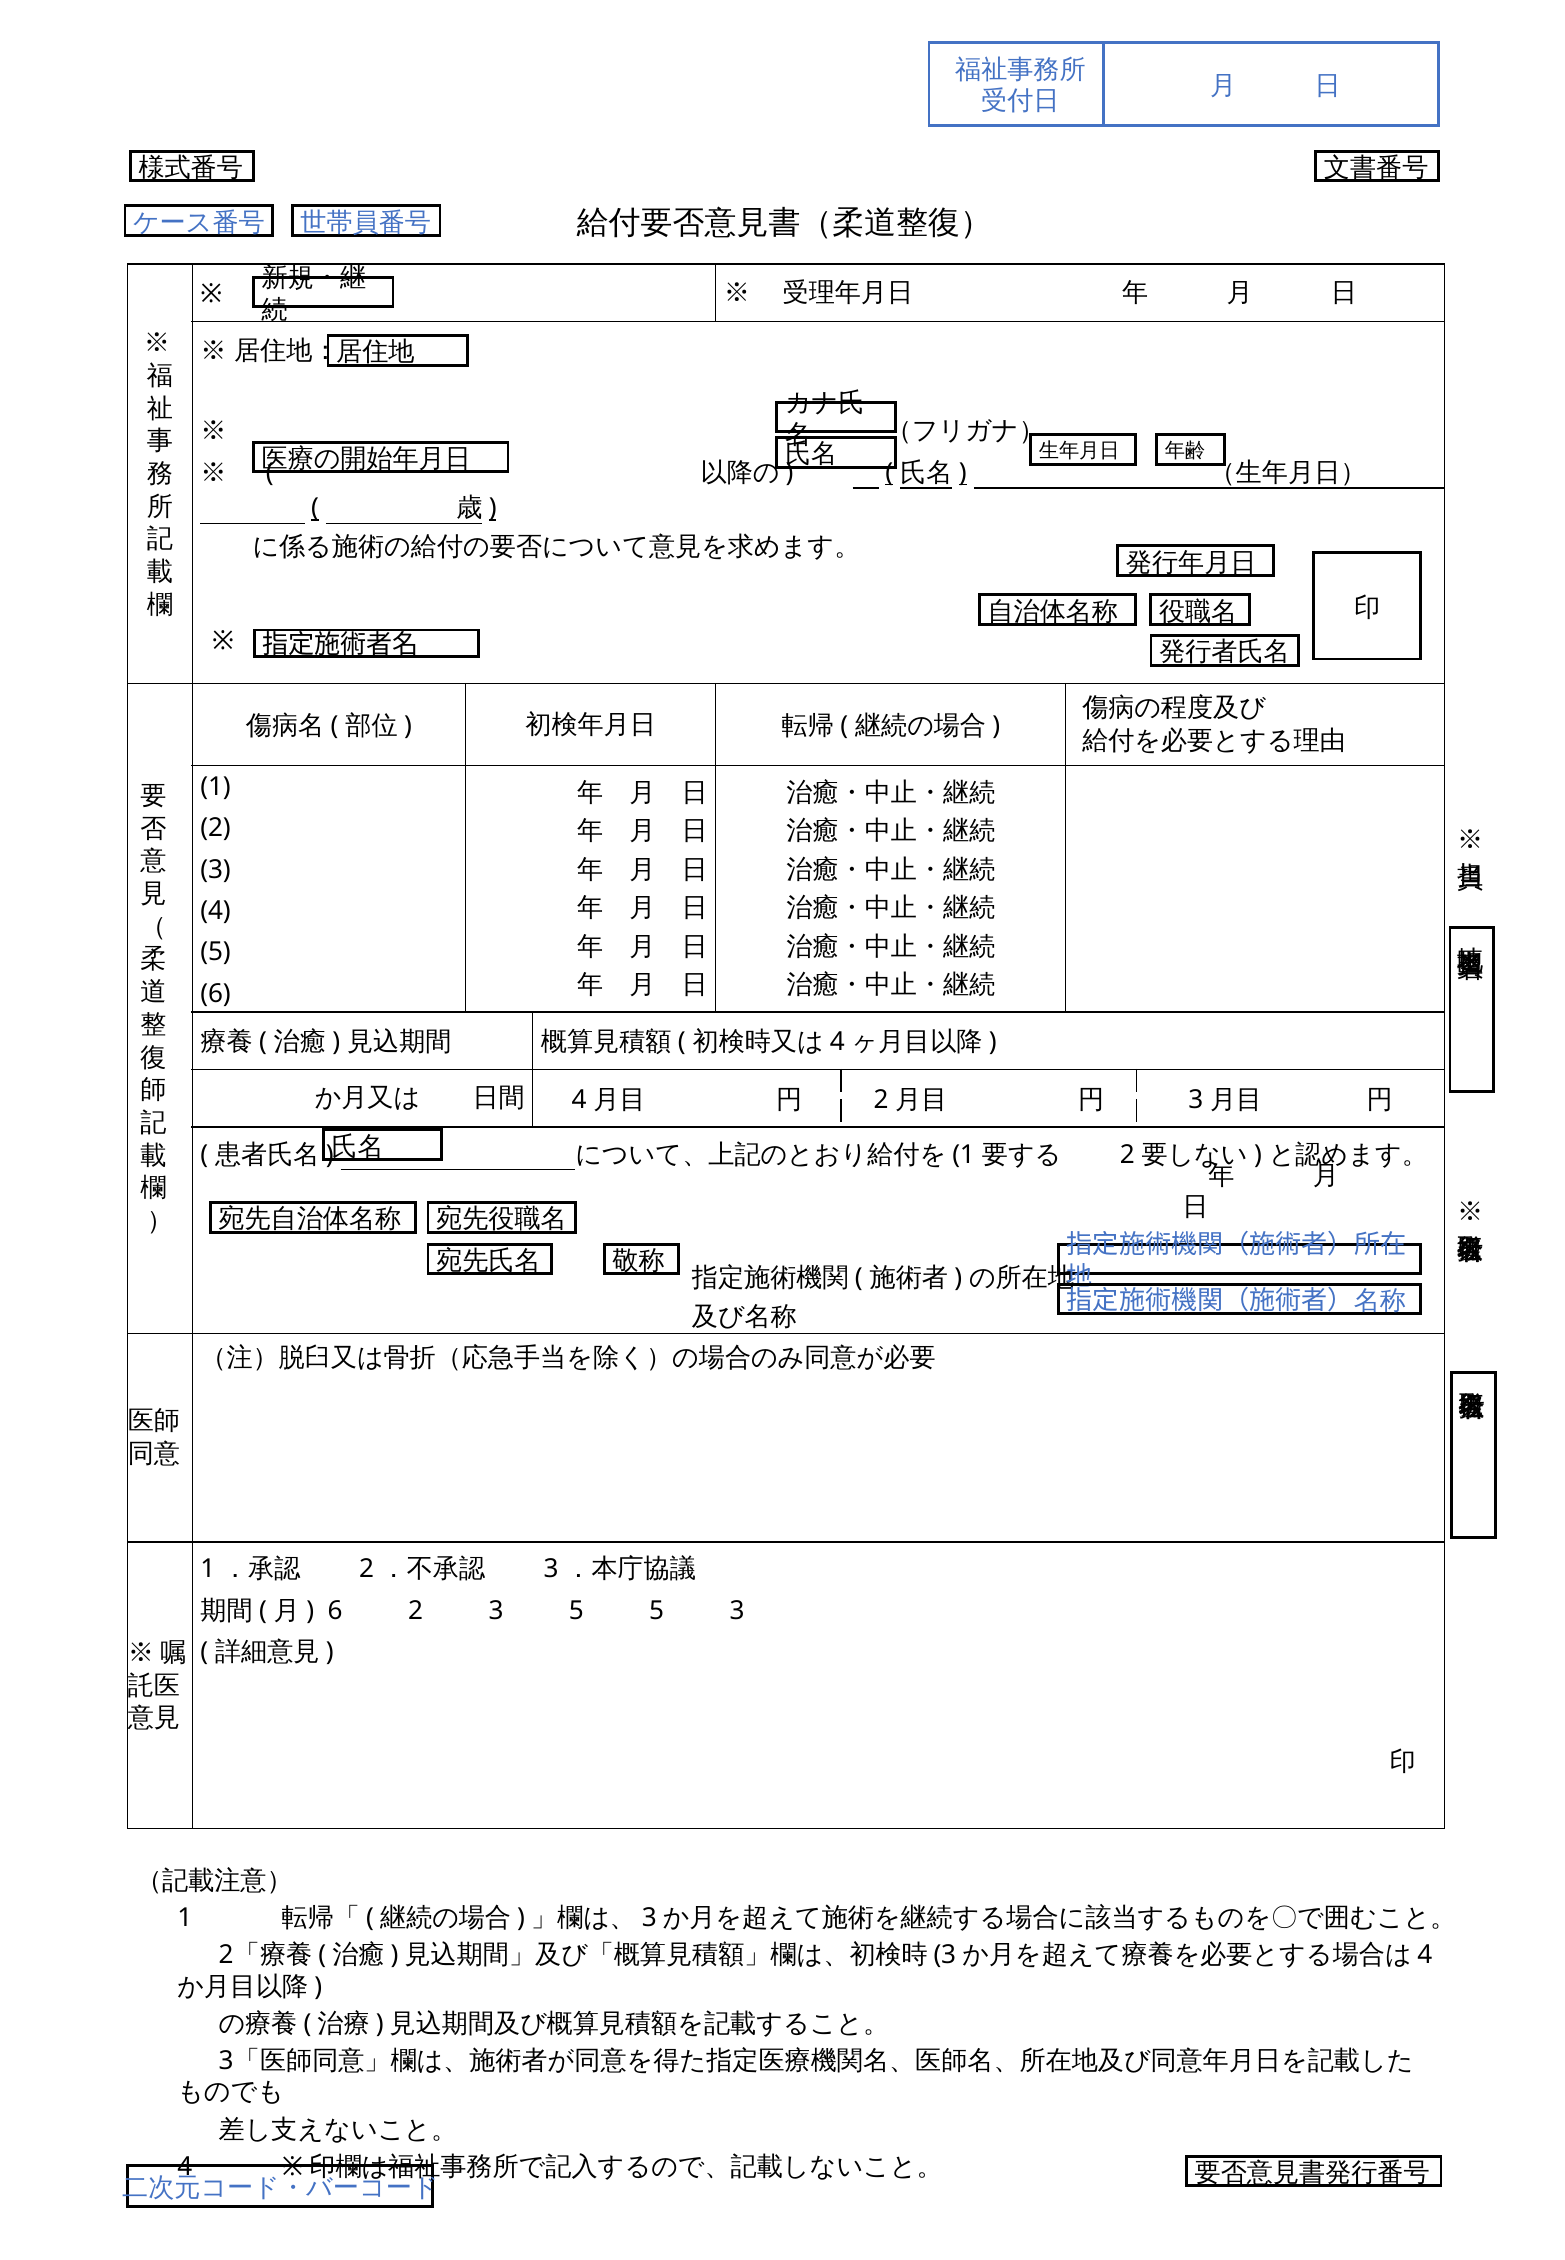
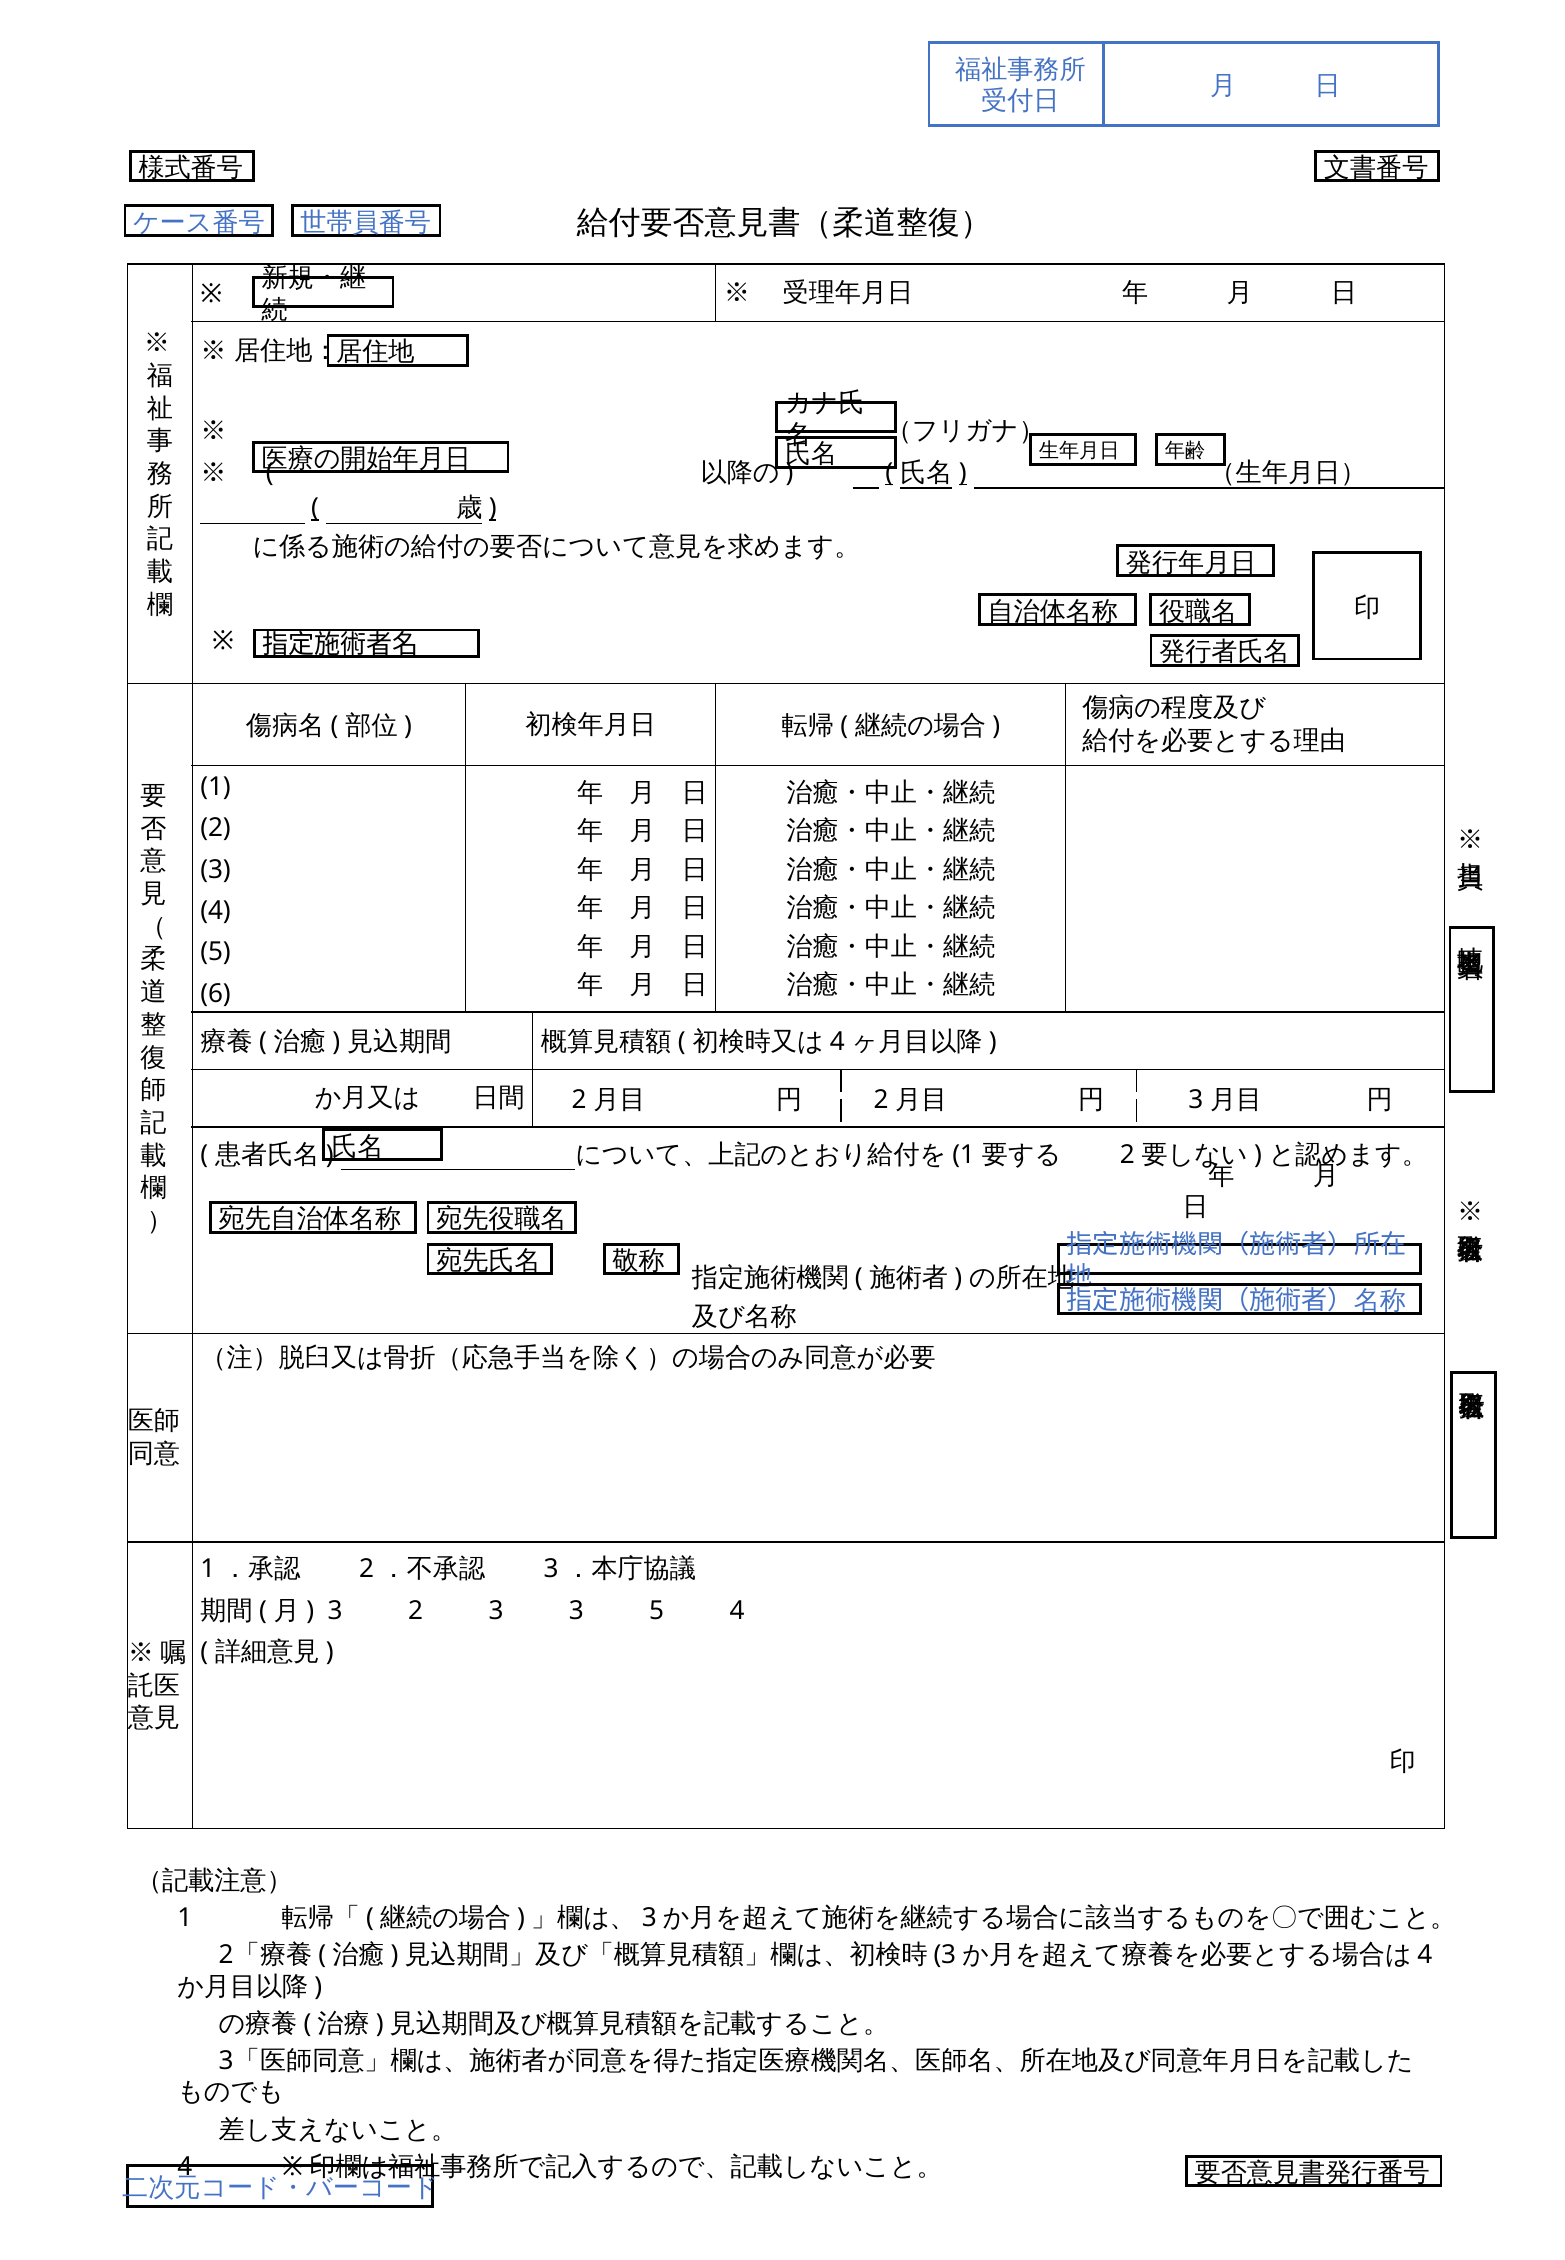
4: 4 -> 2 (579, 1100)
6: 6 -> 3 (335, 1611)
3 5: 5 -> 3 (576, 1611)
5 3: 3 -> 4 (737, 1611)
